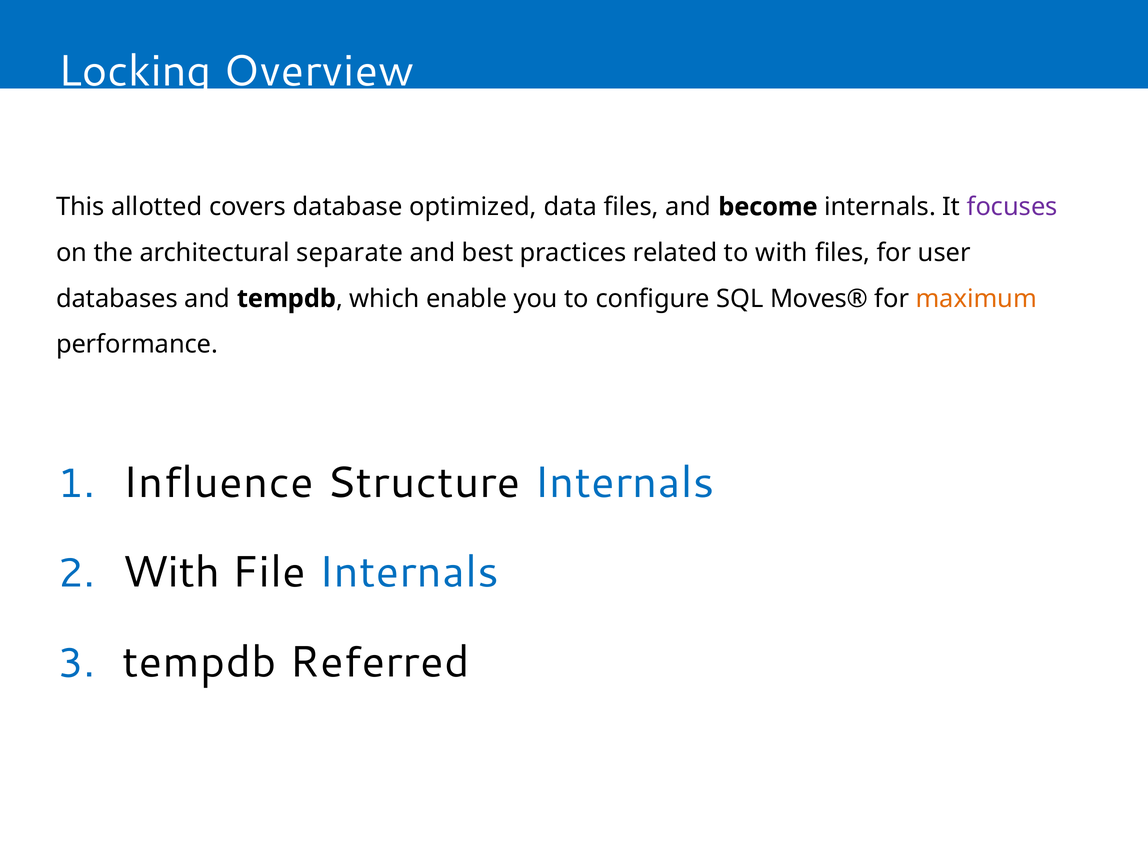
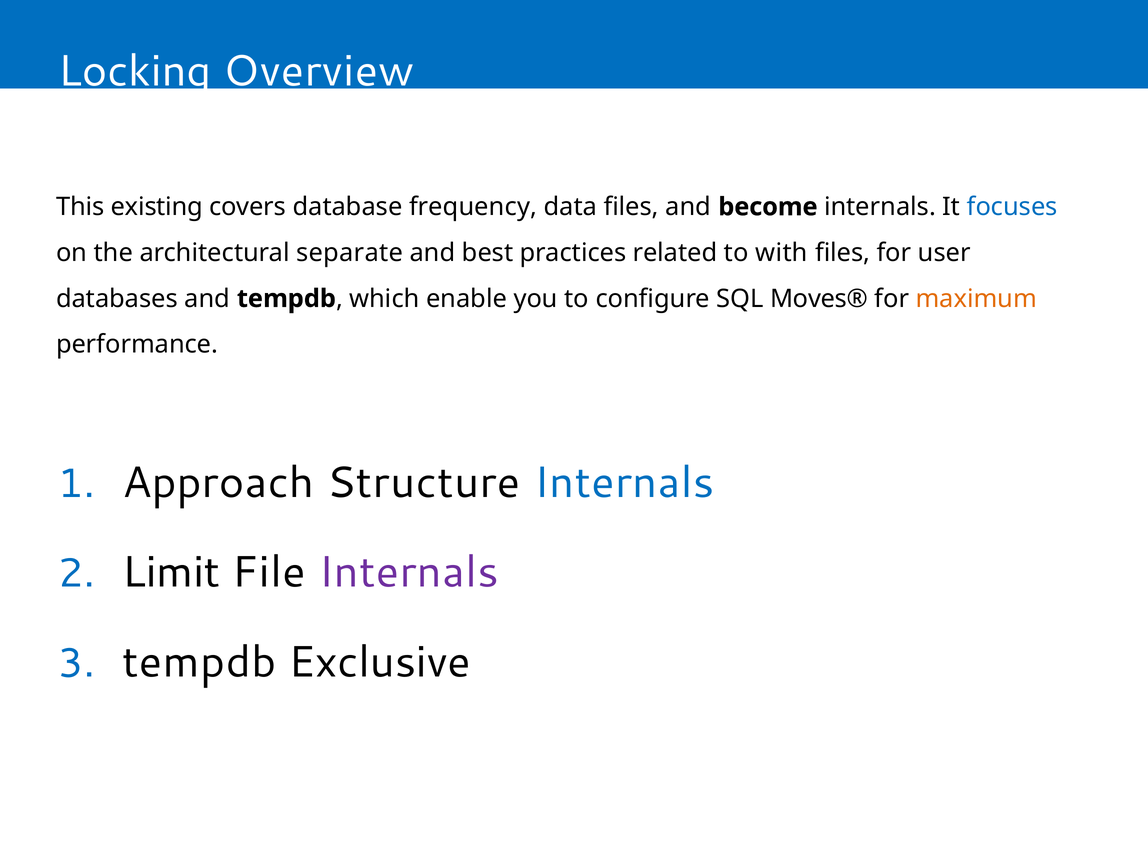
allotted: allotted -> existing (157, 207)
optimized: optimized -> frequency (473, 207)
focuses colour: purple -> blue (1012, 207)
Influence: Influence -> Approach (218, 483)
With: With -> Limit (171, 572)
Internals colour: blue -> purple (409, 572)
Referred: Referred -> Exclusive (380, 662)
